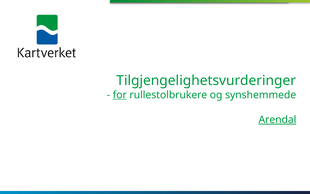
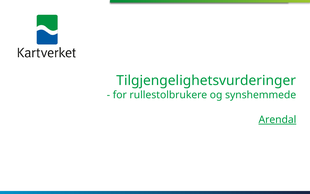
for underline: present -> none (120, 95)
